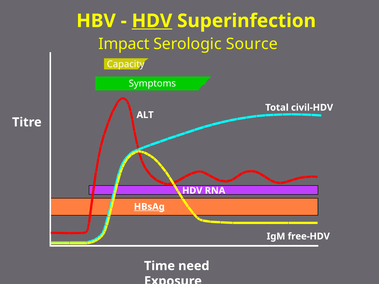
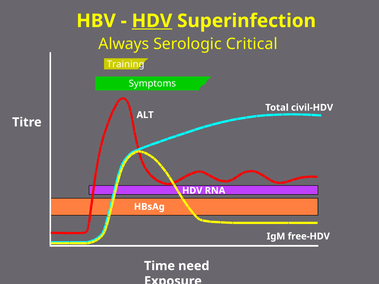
Impact: Impact -> Always (124, 44)
Source: Source -> Critical (252, 44)
Capacity: Capacity -> Training (126, 64)
HBsAg underline: present -> none (149, 207)
